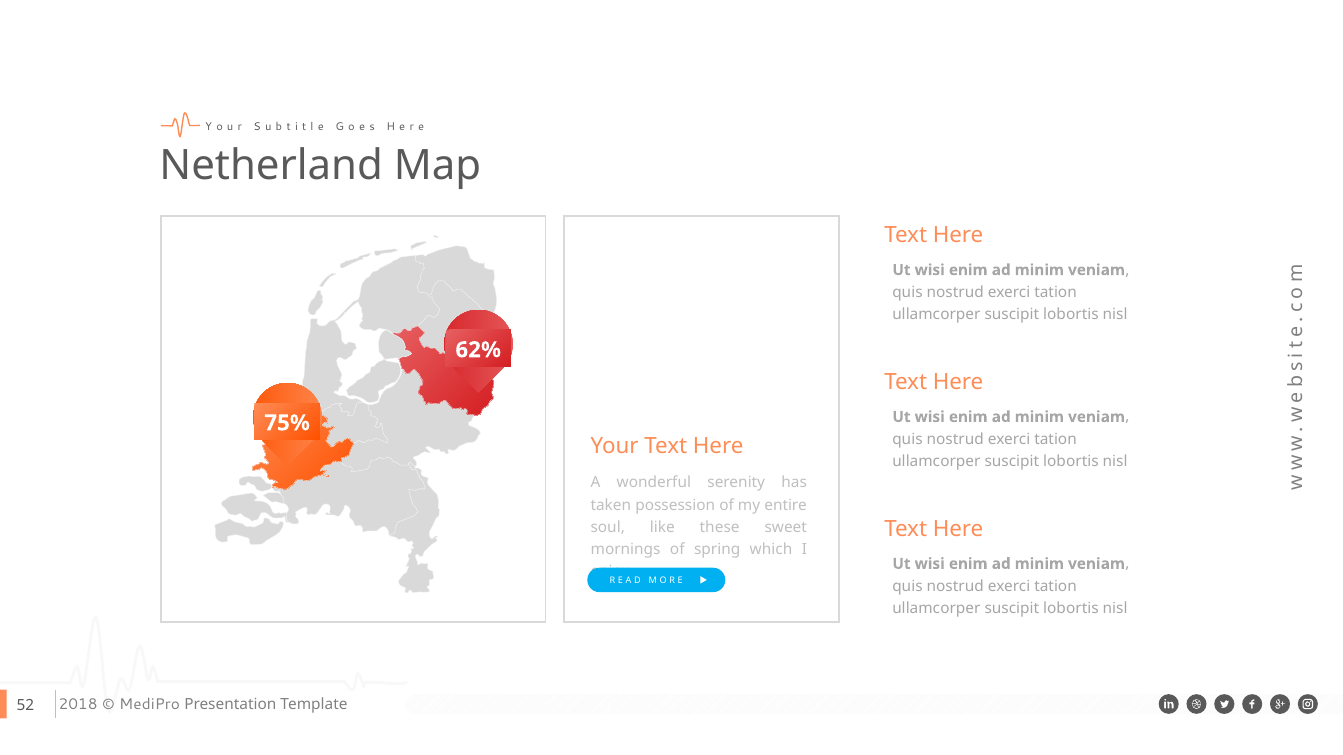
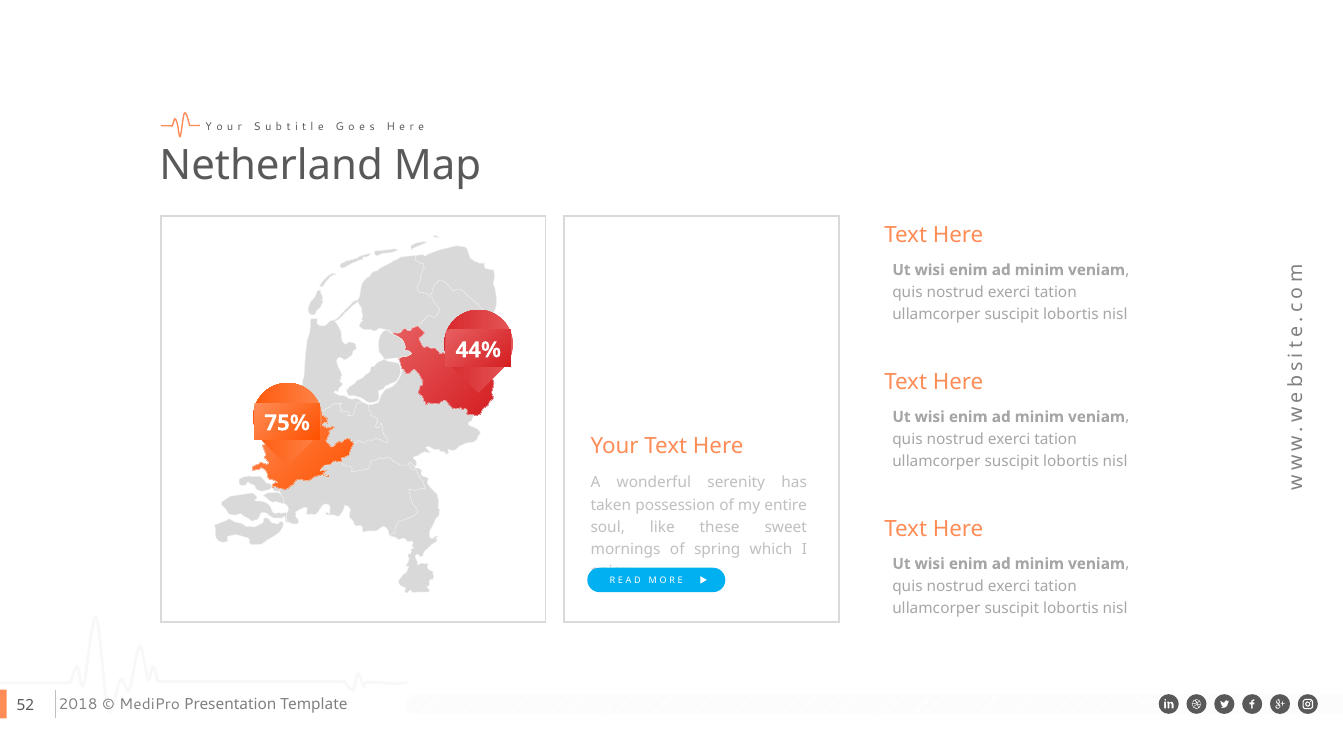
62%: 62% -> 44% (478, 350)
